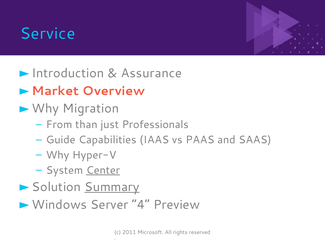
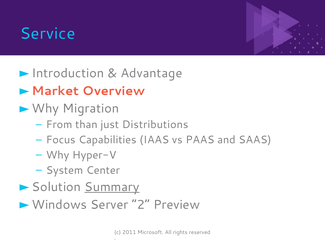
Assurance: Assurance -> Advantage (151, 73)
Professionals: Professionals -> Distributions (155, 125)
Guide: Guide -> Focus (61, 140)
Center underline: present -> none (103, 170)
4: 4 -> 2 (141, 204)
